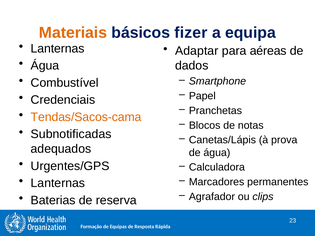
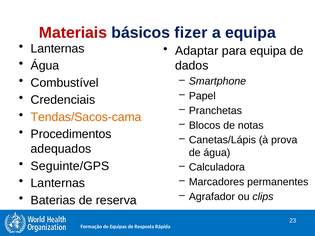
Materiais colour: orange -> red (73, 33)
para aéreas: aéreas -> equipa (268, 51)
Subnotificadas: Subnotificadas -> Procedimentos (71, 134)
Urgentes/GPS: Urgentes/GPS -> Seguinte/GPS (70, 166)
